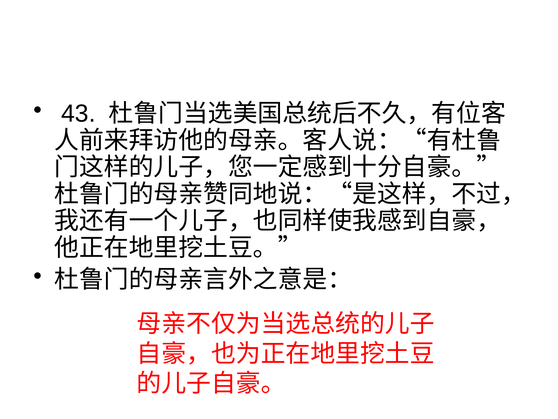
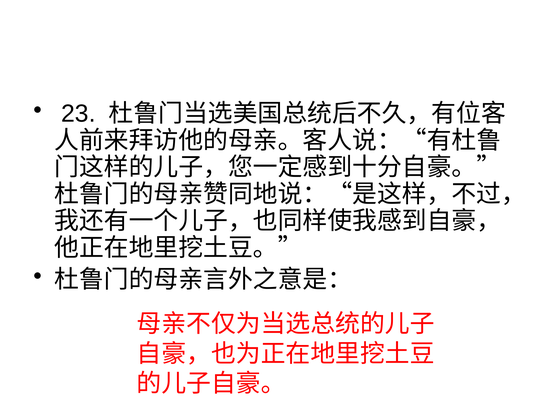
43: 43 -> 23 (78, 114)
